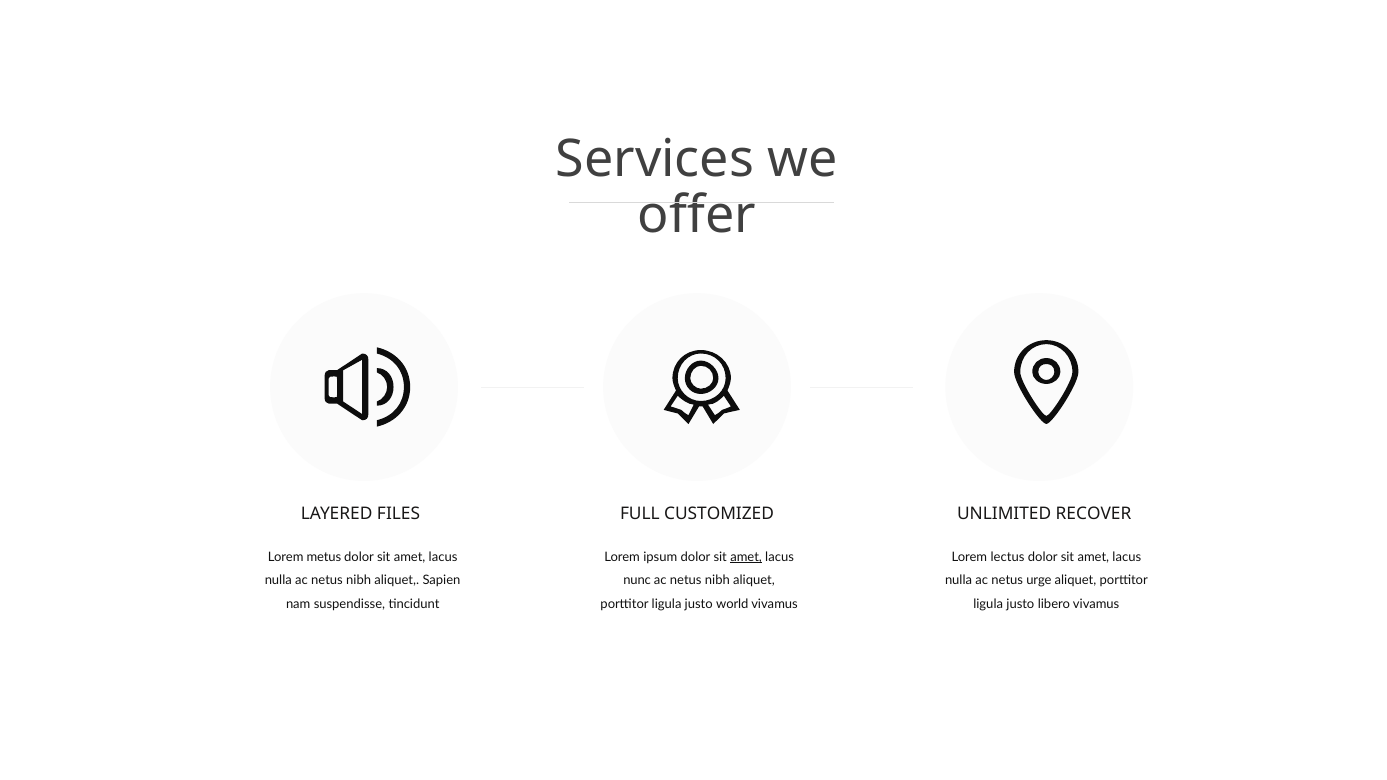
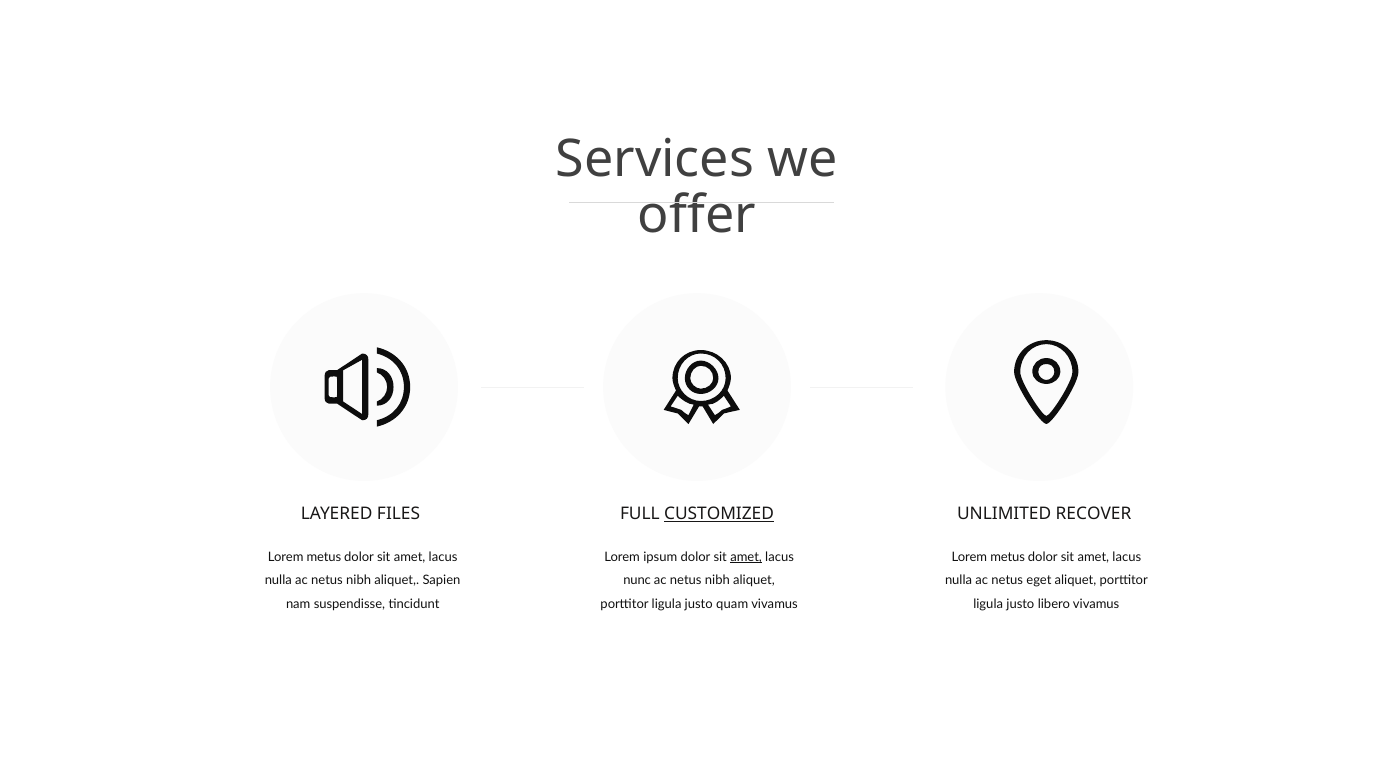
CUSTOMIZED underline: none -> present (719, 514)
lectus: lectus -> metus (1008, 557)
urge: urge -> eget (1039, 580)
world: world -> quam (732, 604)
